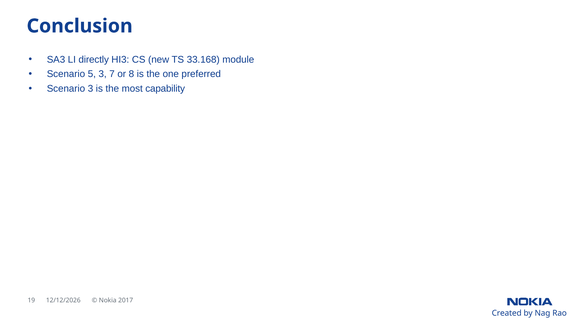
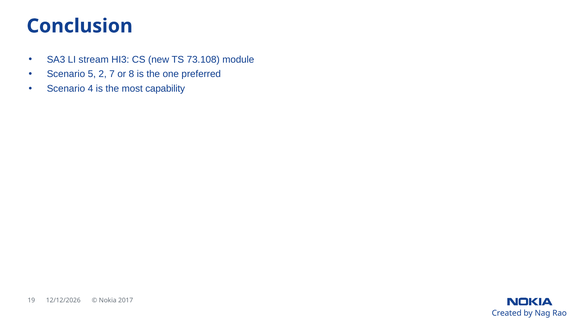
directly: directly -> stream (94, 60)
33.168: 33.168 -> 73.108 (203, 60)
5 3: 3 -> 2 (103, 74)
Scenario 3: 3 -> 4 (90, 89)
